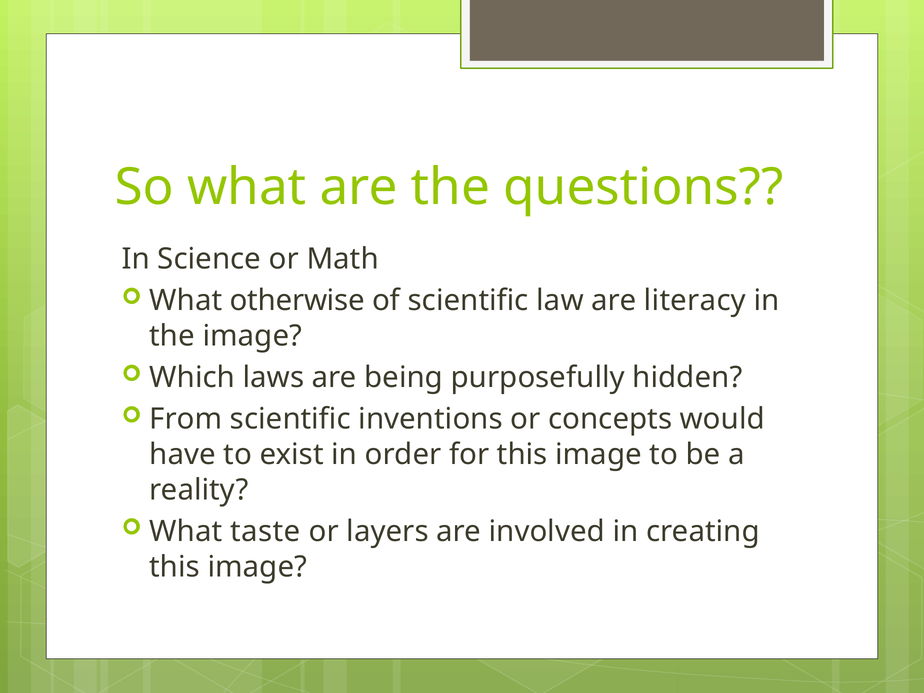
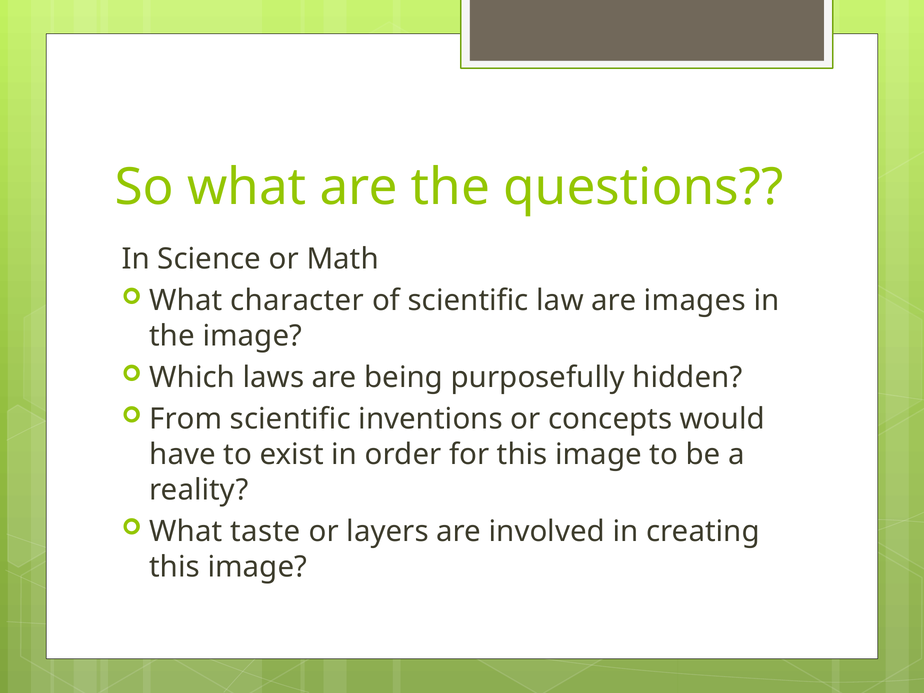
otherwise: otherwise -> character (297, 301)
literacy: literacy -> images (695, 301)
